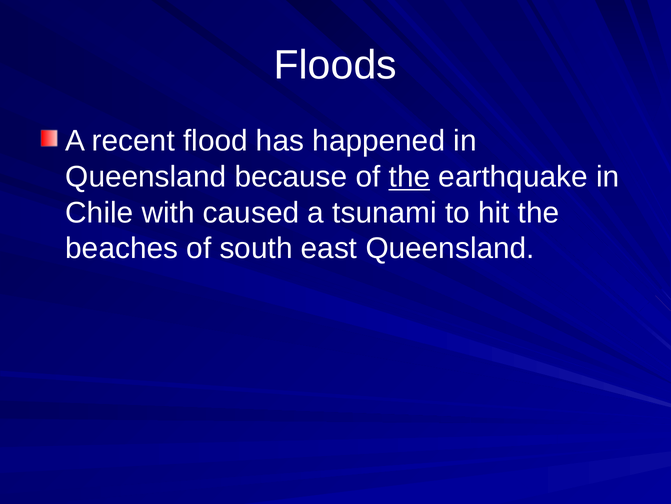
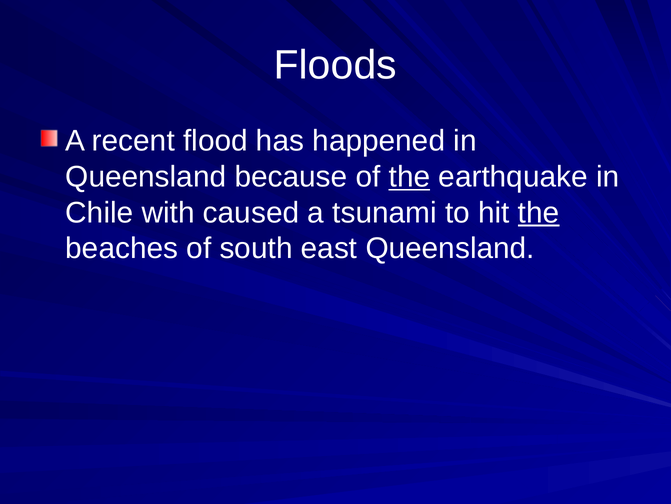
the underline: none -> present (539, 212)
